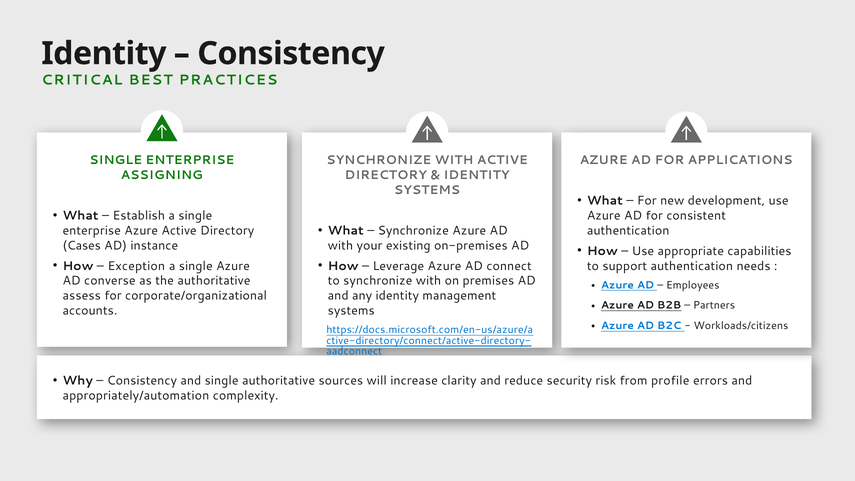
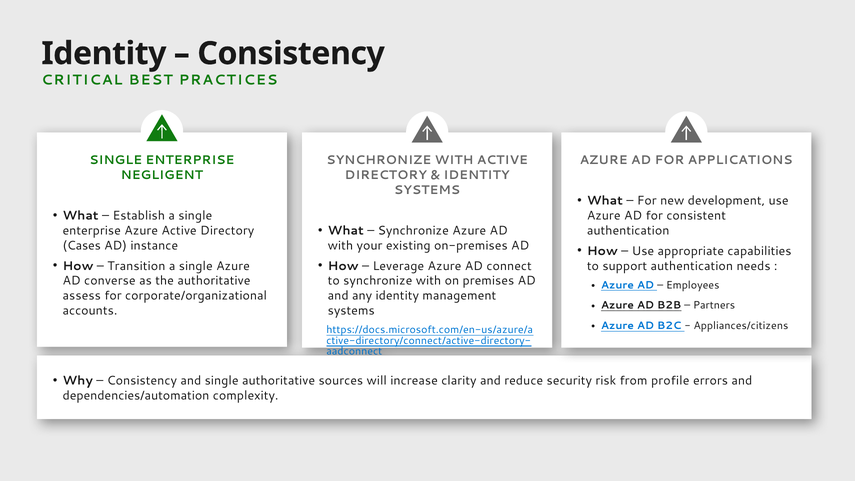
ASSIGNING: ASSIGNING -> NEGLIGENT (162, 175)
Exception: Exception -> Transition (136, 266)
Workloads/citizens: Workloads/citizens -> Appliances/citizens (741, 326)
appropriately/automation: appropriately/automation -> dependencies/automation (136, 396)
